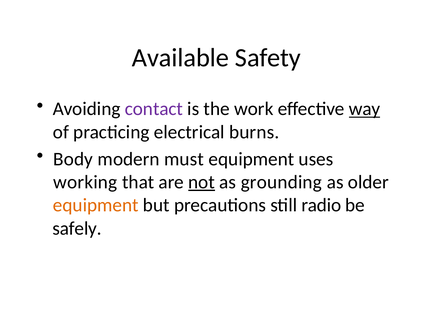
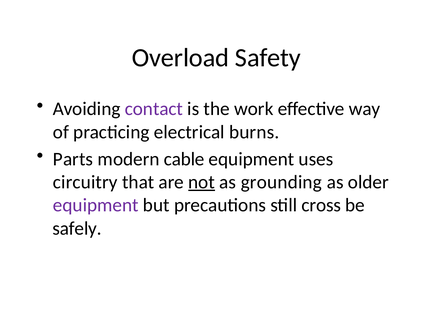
Available: Available -> Overload (180, 58)
way underline: present -> none (365, 109)
Body: Body -> Parts (73, 159)
must: must -> cable (184, 159)
working: working -> circuitry (85, 182)
equipment colour: orange -> purple (96, 205)
radio: radio -> cross (321, 205)
